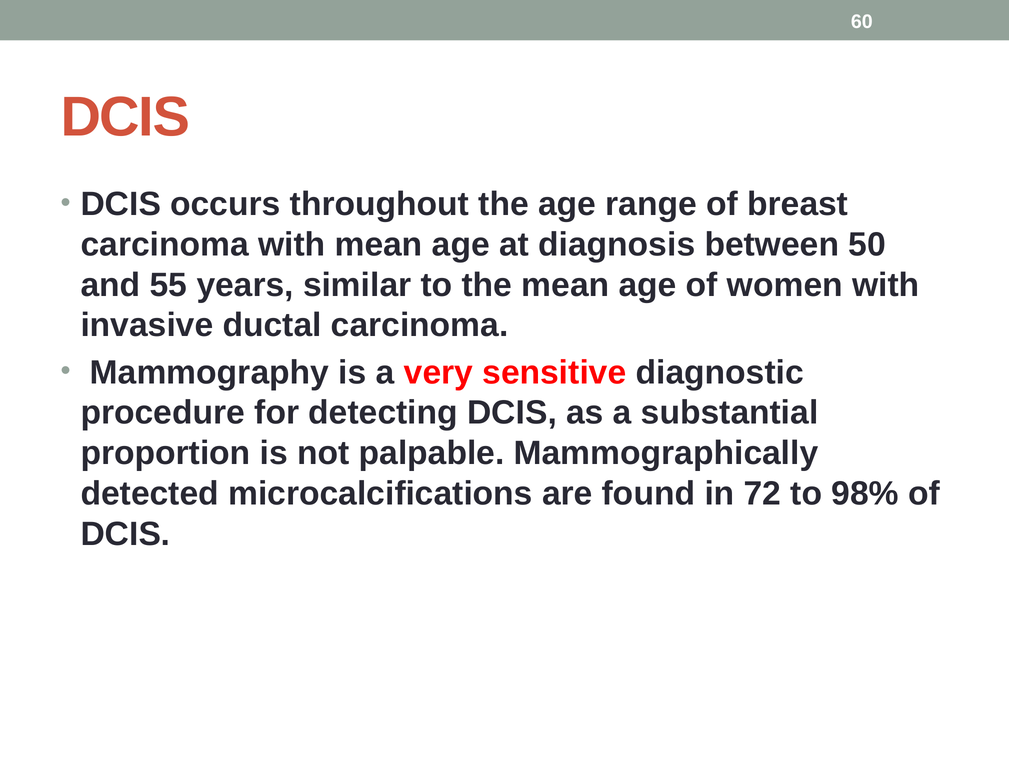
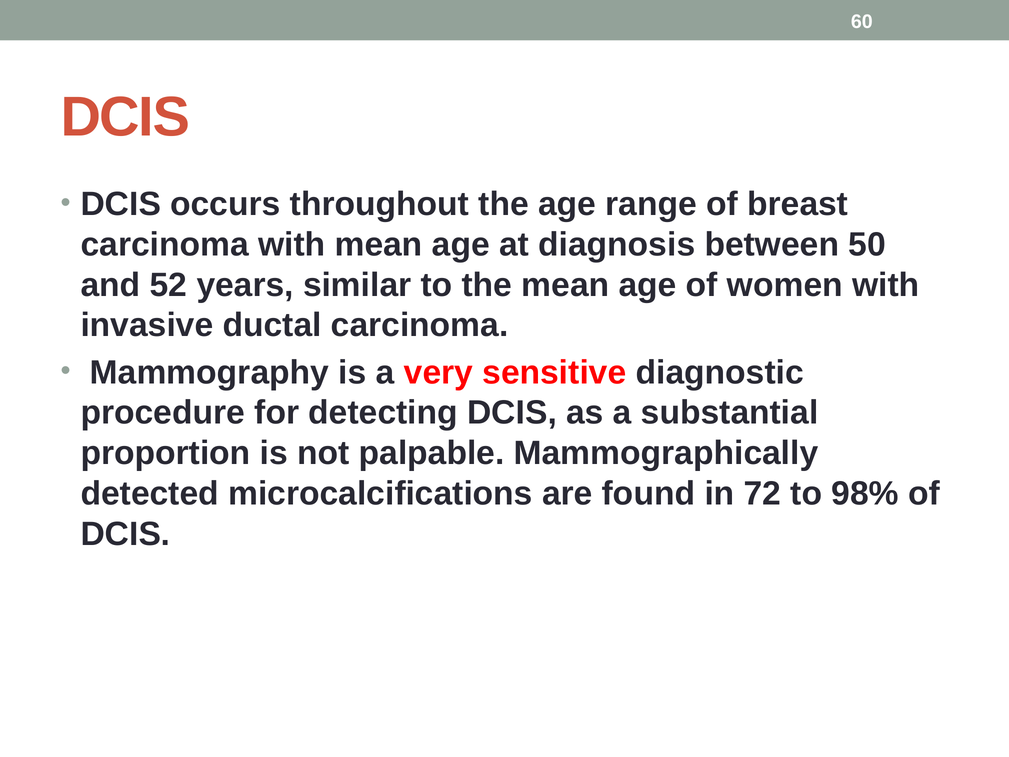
55: 55 -> 52 (168, 285)
